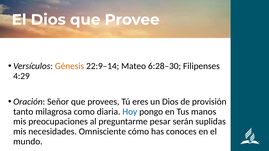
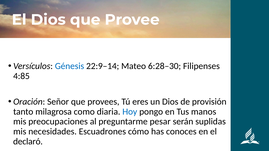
Génesis colour: orange -> blue (70, 66)
4:29: 4:29 -> 4:85 (21, 76)
Omnisciente: Omnisciente -> Escuadrones (102, 132)
mundo: mundo -> declaró (28, 142)
